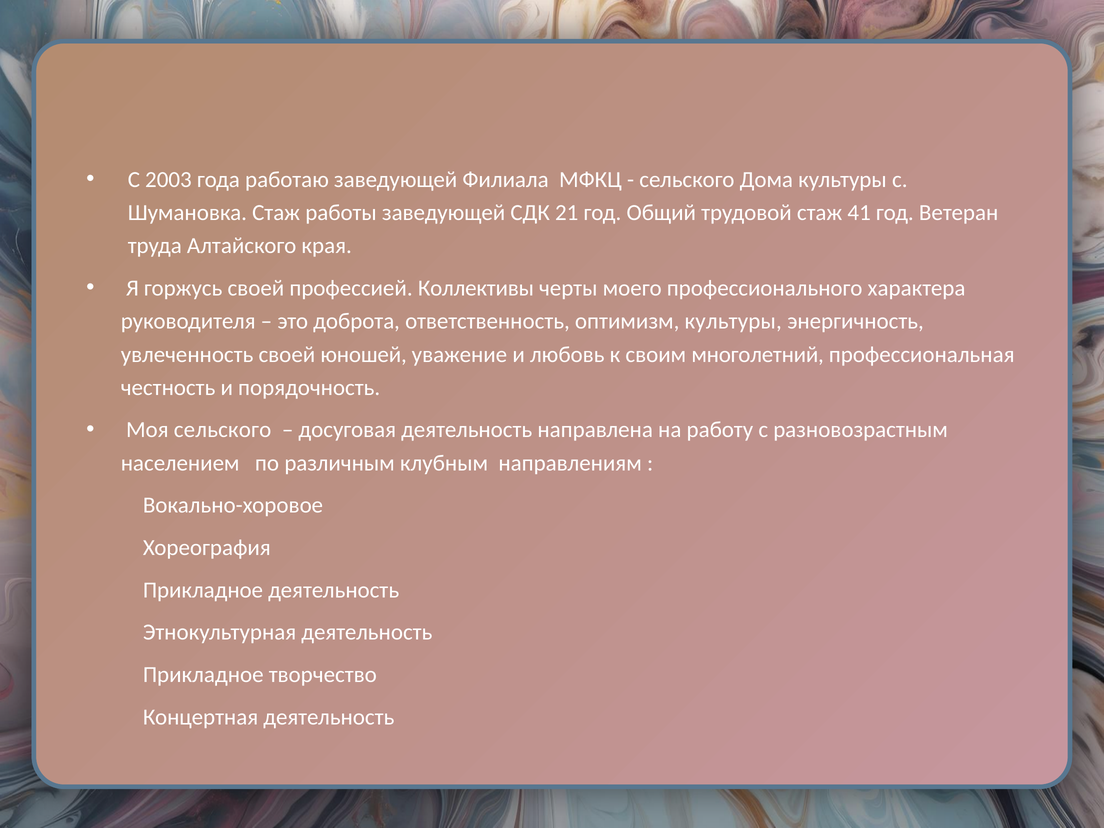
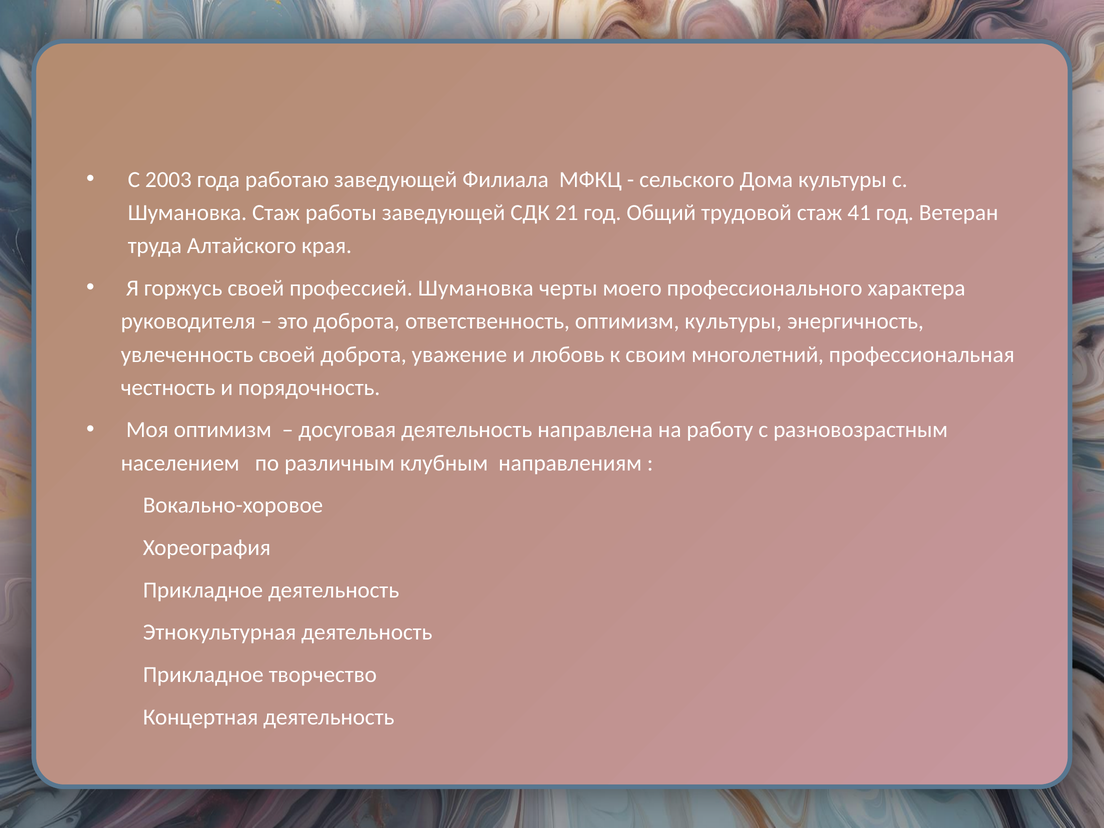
профессией Коллективы: Коллективы -> Шумановка (476, 288)
своей юношей: юношей -> доброта (364, 354)
Моя сельского: сельского -> оптимизм (223, 430)
